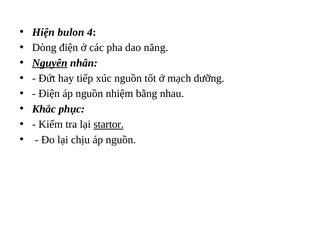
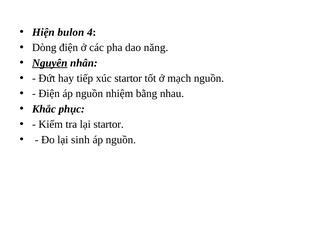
xúc nguồn: nguồn -> startor (128, 78)
mạch dưỡng: dưỡng -> nguồn (209, 78)
startor underline: present -> none (109, 124)
chịu: chịu -> sinh (80, 140)
